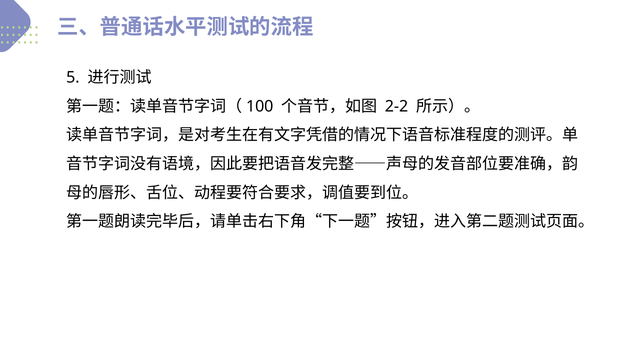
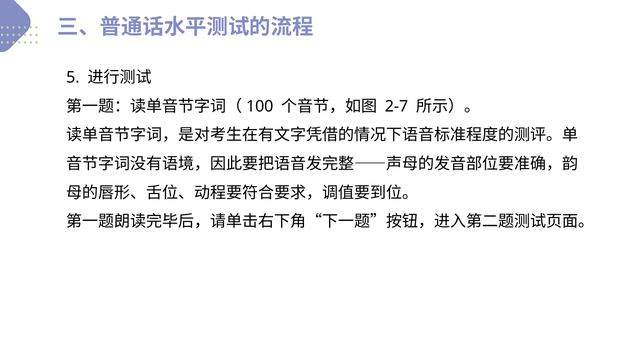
2-2: 2-2 -> 2-7 (397, 106)
